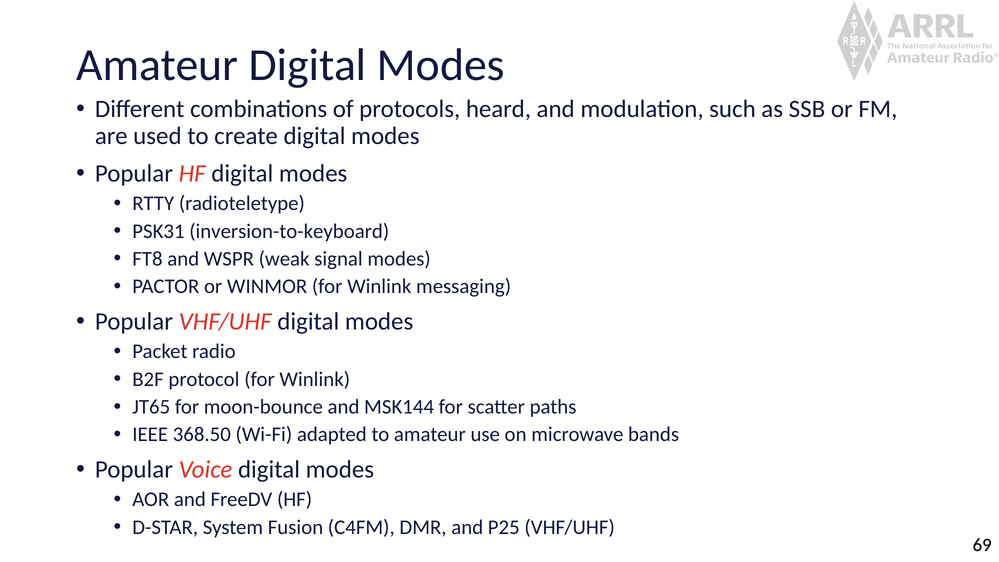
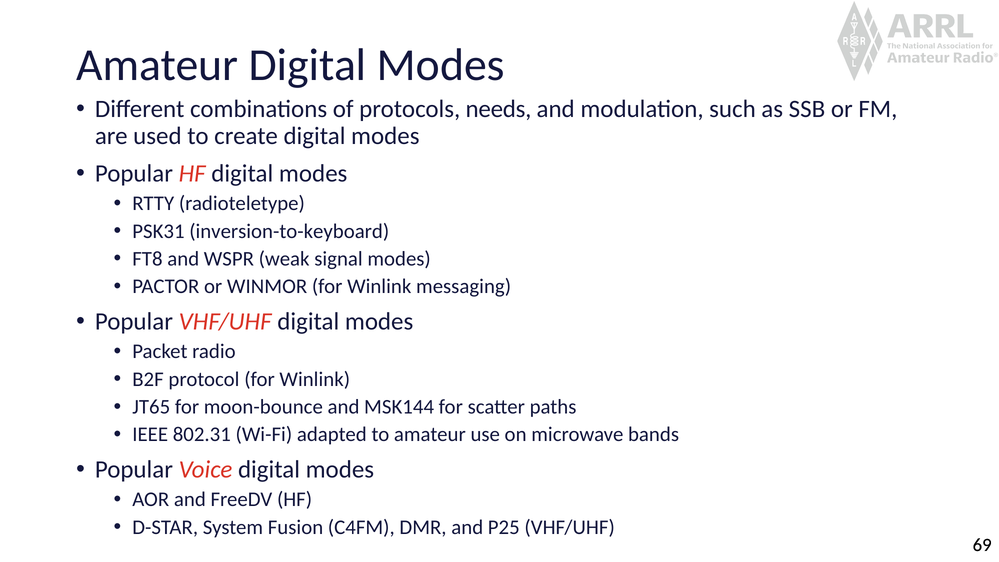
heard: heard -> needs (499, 109)
368.50: 368.50 -> 802.31 (202, 435)
